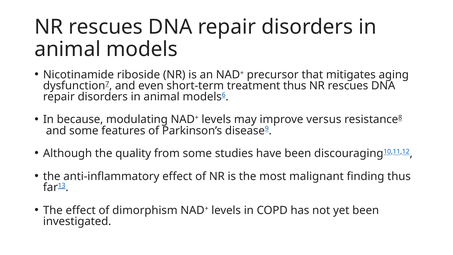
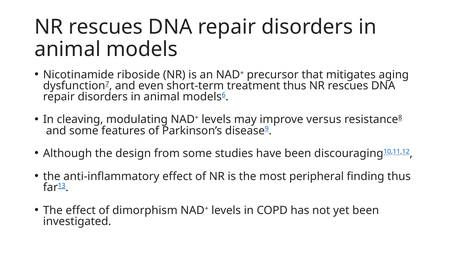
because: because -> cleaving (80, 119)
quality: quality -> design (133, 153)
malignant: malignant -> peripheral (317, 176)
